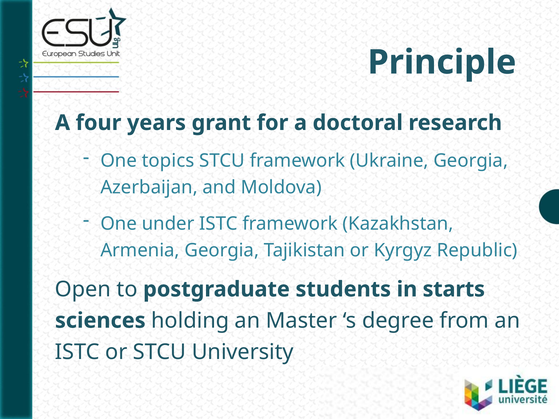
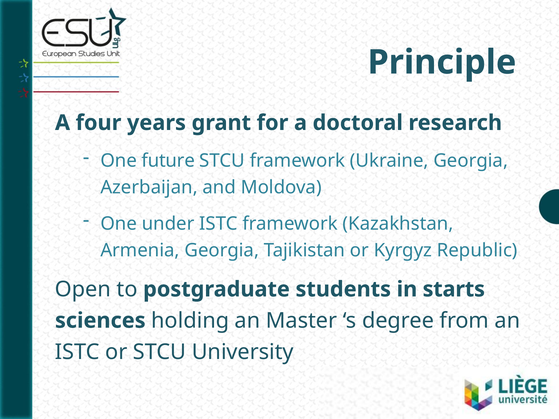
topics: topics -> future (168, 161)
